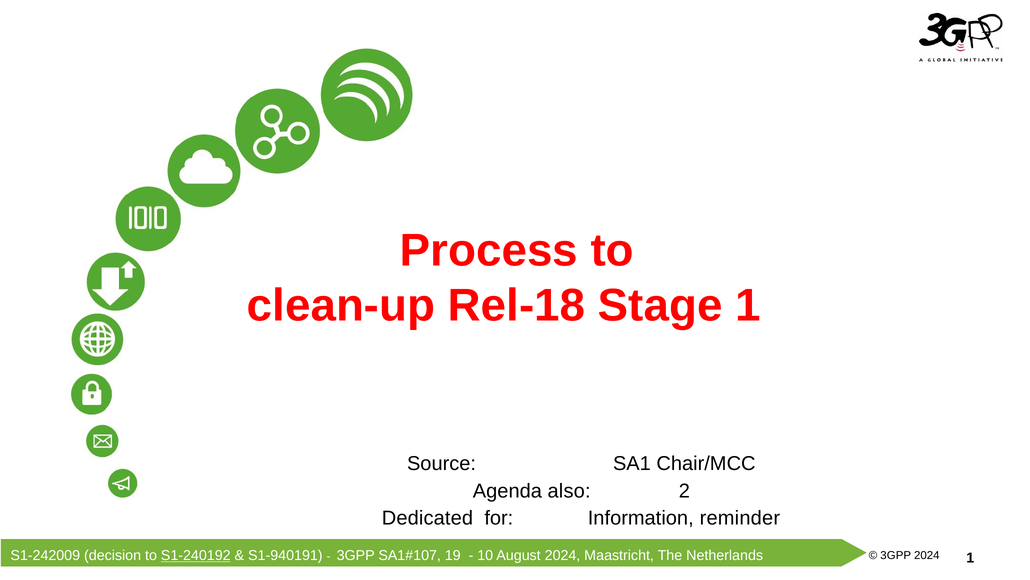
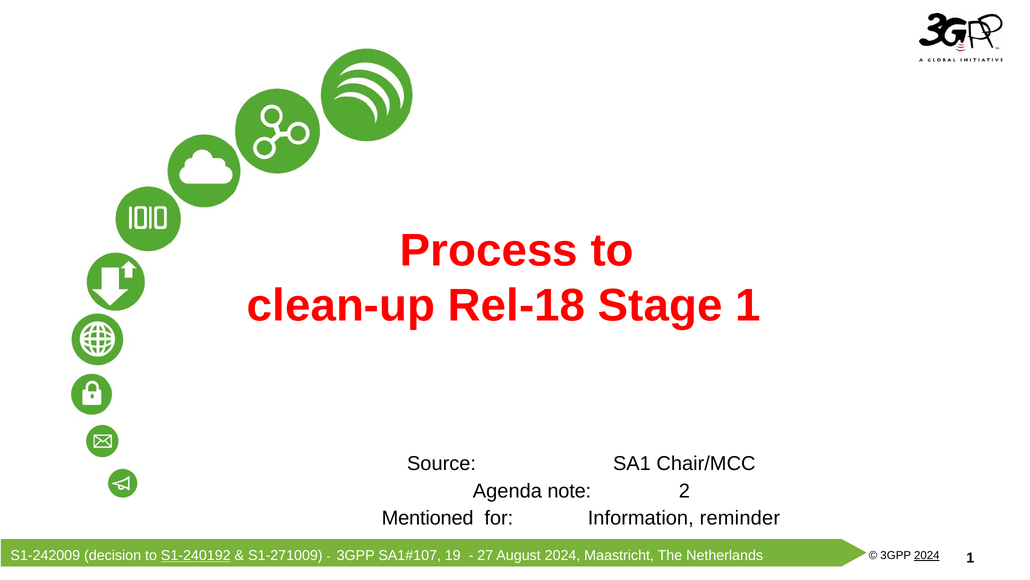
also: also -> note (569, 490)
Dedicated: Dedicated -> Mentioned (428, 518)
S1-940191: S1-940191 -> S1-271009 (285, 555)
10: 10 -> 27 (485, 555)
2024 underline: none -> present (927, 555)
